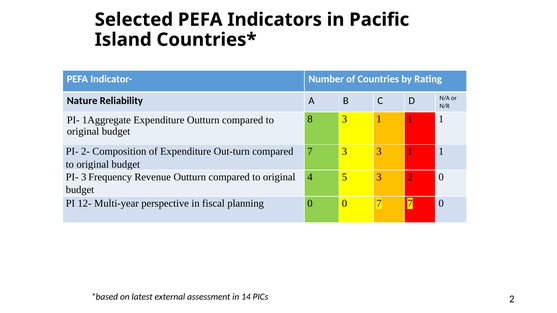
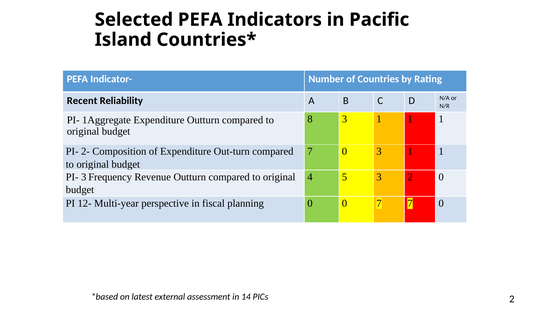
Nature: Nature -> Recent (82, 101)
3: 3 -> 0 (345, 152)
